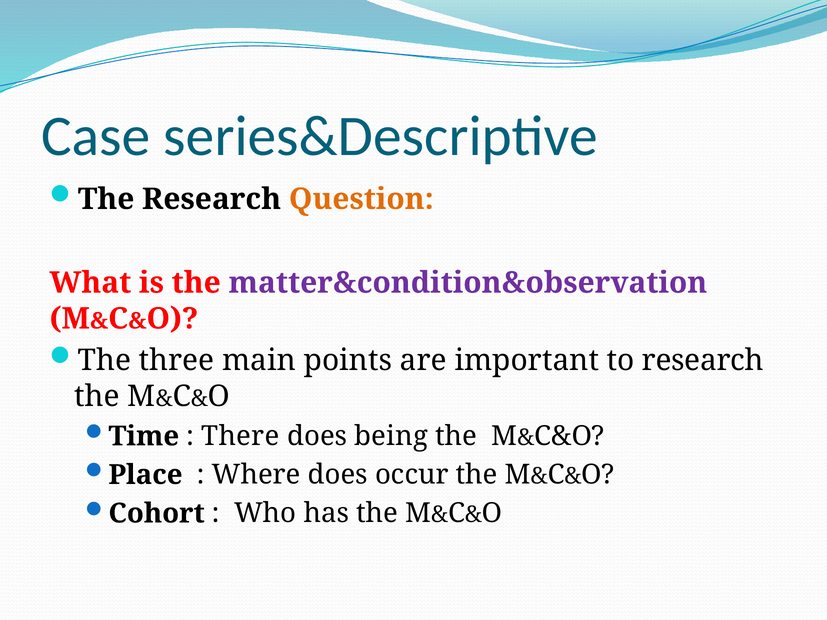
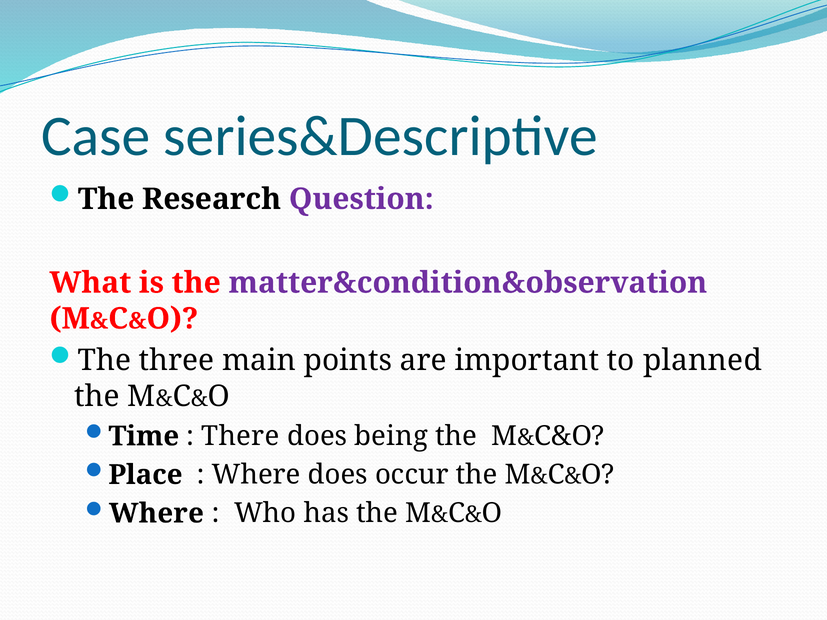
Question colour: orange -> purple (361, 199)
to research: research -> planned (703, 361)
Cohort: Cohort -> Where (156, 514)
